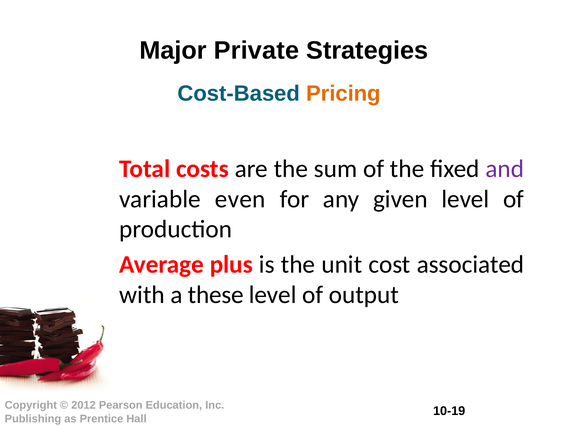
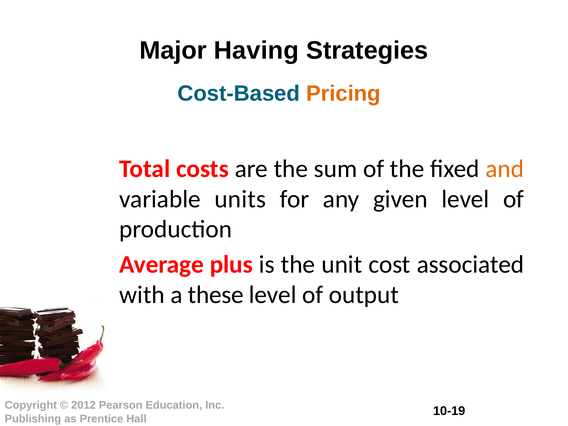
Private: Private -> Having (256, 51)
and colour: purple -> orange (505, 169)
even: even -> units (240, 199)
